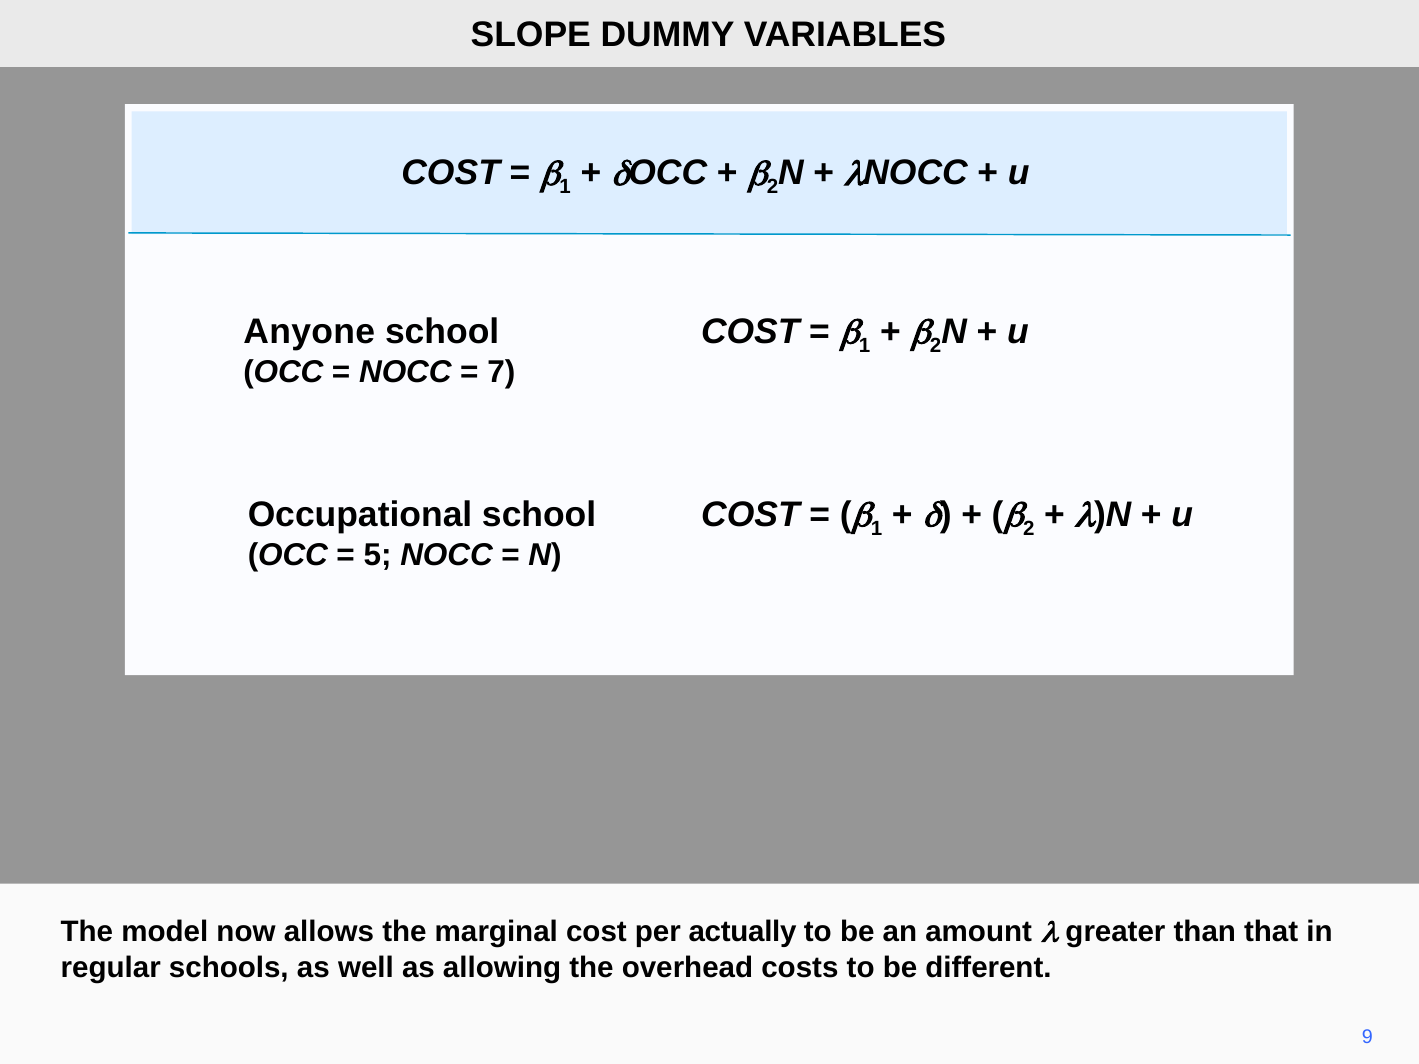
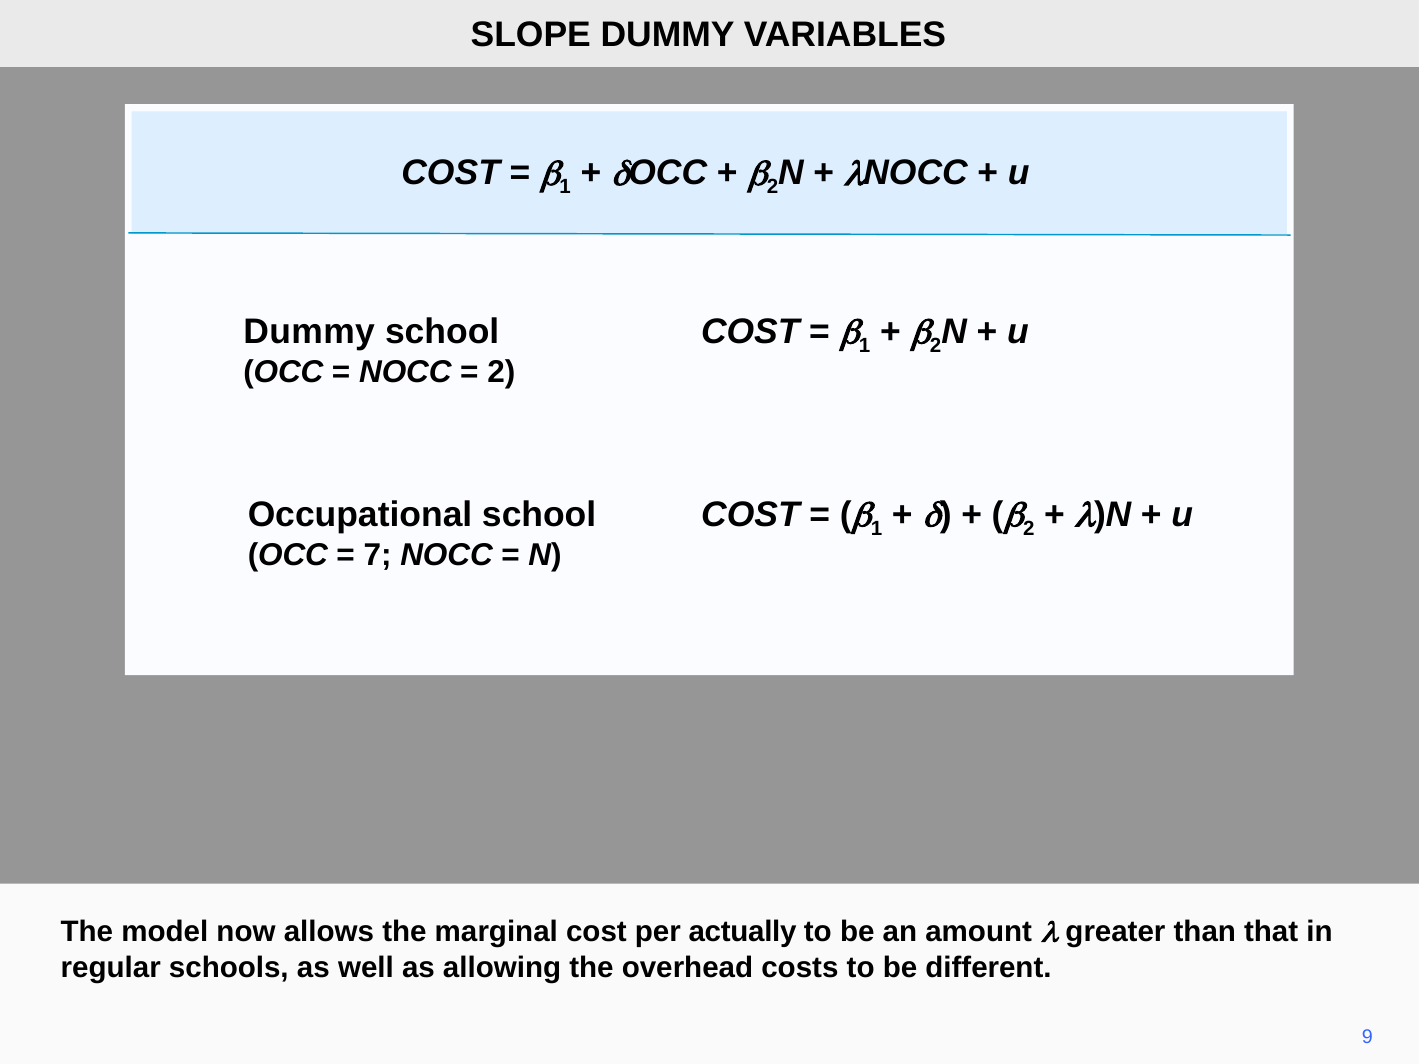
Anyone: Anyone -> Dummy (309, 332)
7: 7 -> 2 (501, 372)
5: 5 -> 7 (378, 555)
